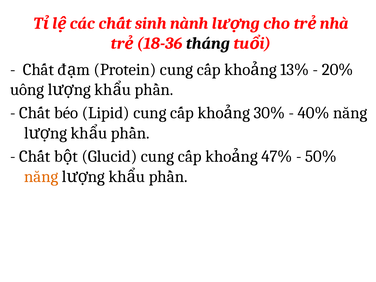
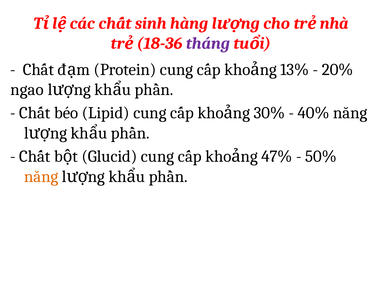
nành: nành -> hàng (189, 23)
tháng colour: black -> purple (208, 43)
uống: uống -> ngao (27, 90)
